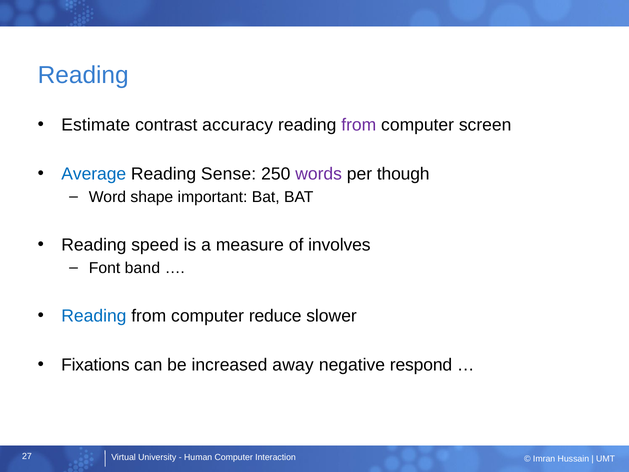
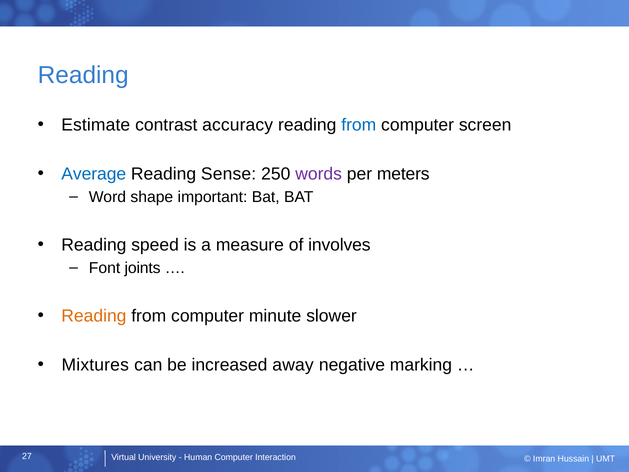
from colour: purple -> blue (359, 125)
though: though -> meters (403, 174)
band: band -> joints (143, 268)
Reading colour: blue -> orange (94, 316)
reduce: reduce -> minute (275, 316)
Fixations: Fixations -> Mixtures (95, 365)
respond: respond -> marking (421, 365)
